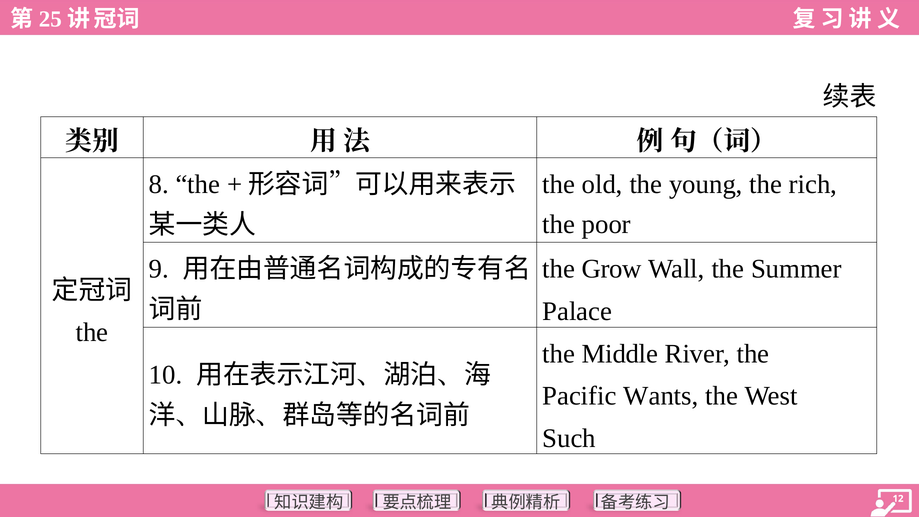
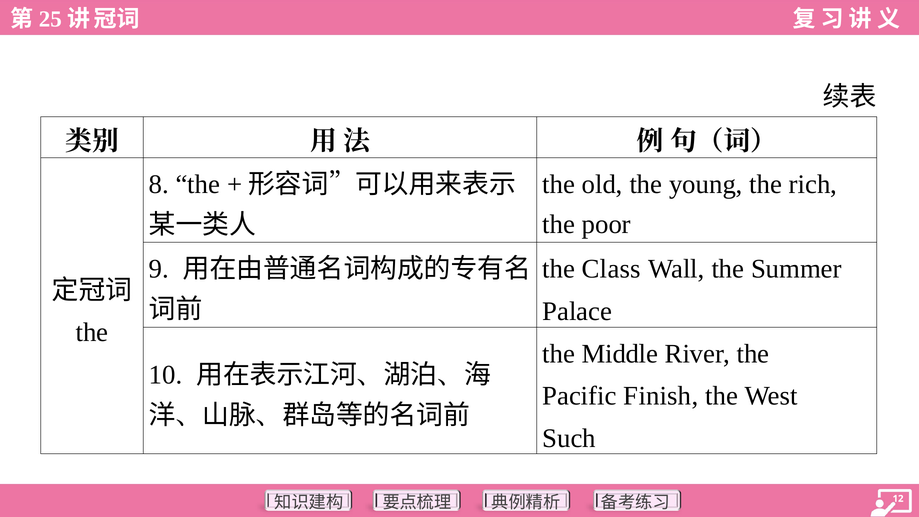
Grow: Grow -> Class (611, 269)
Wants: Wants -> Finish (661, 396)
